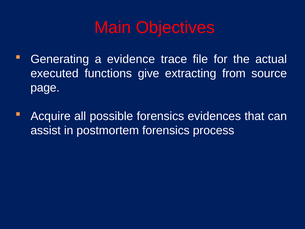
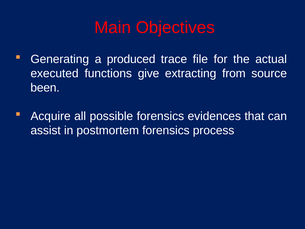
evidence: evidence -> produced (131, 59)
page: page -> been (45, 88)
